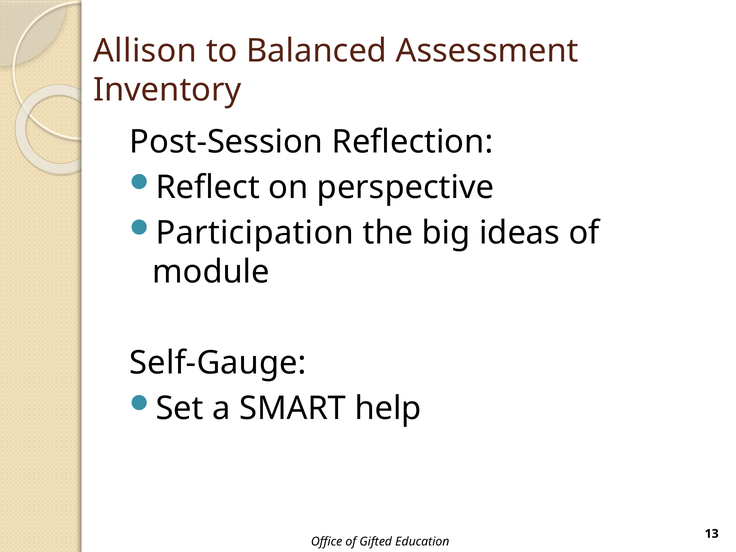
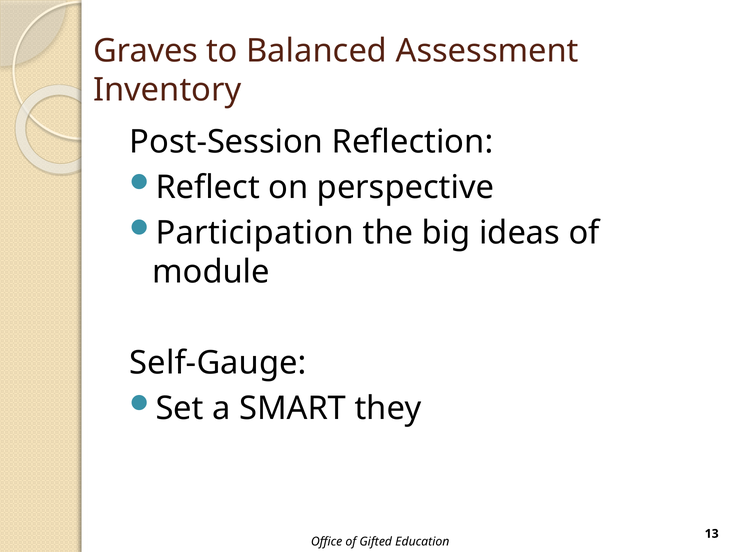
Allison: Allison -> Graves (146, 51)
help: help -> they (388, 408)
